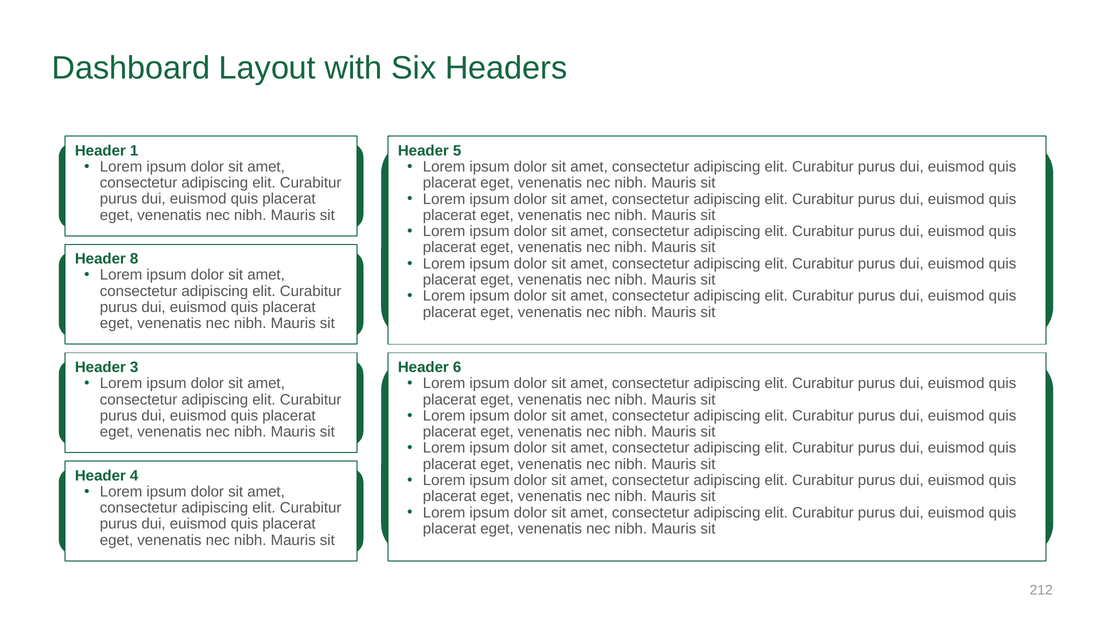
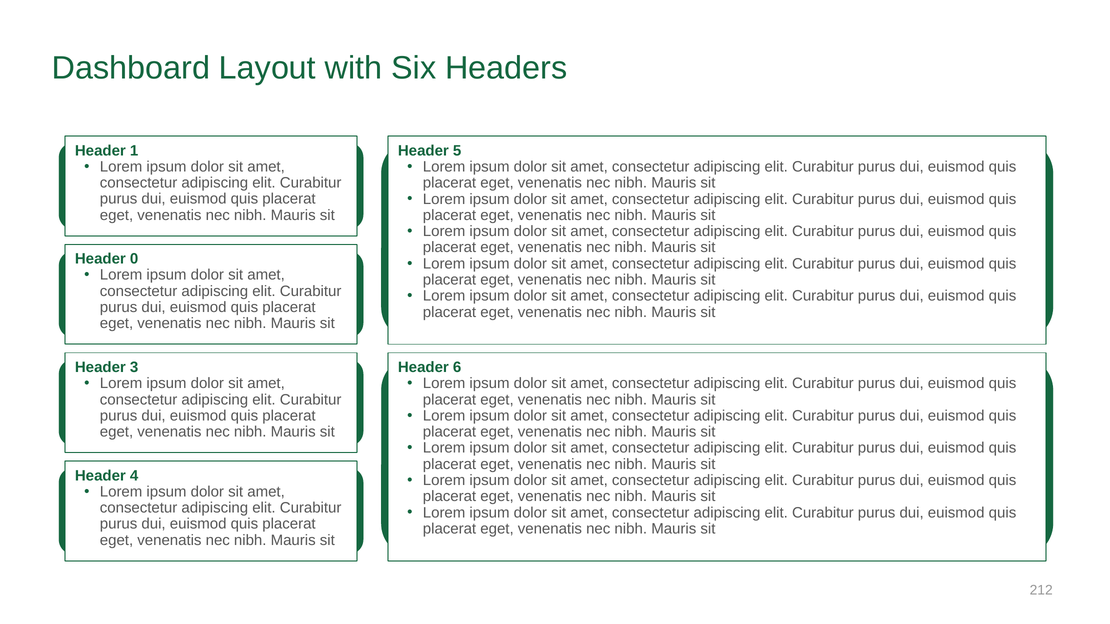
8: 8 -> 0 (134, 259)
